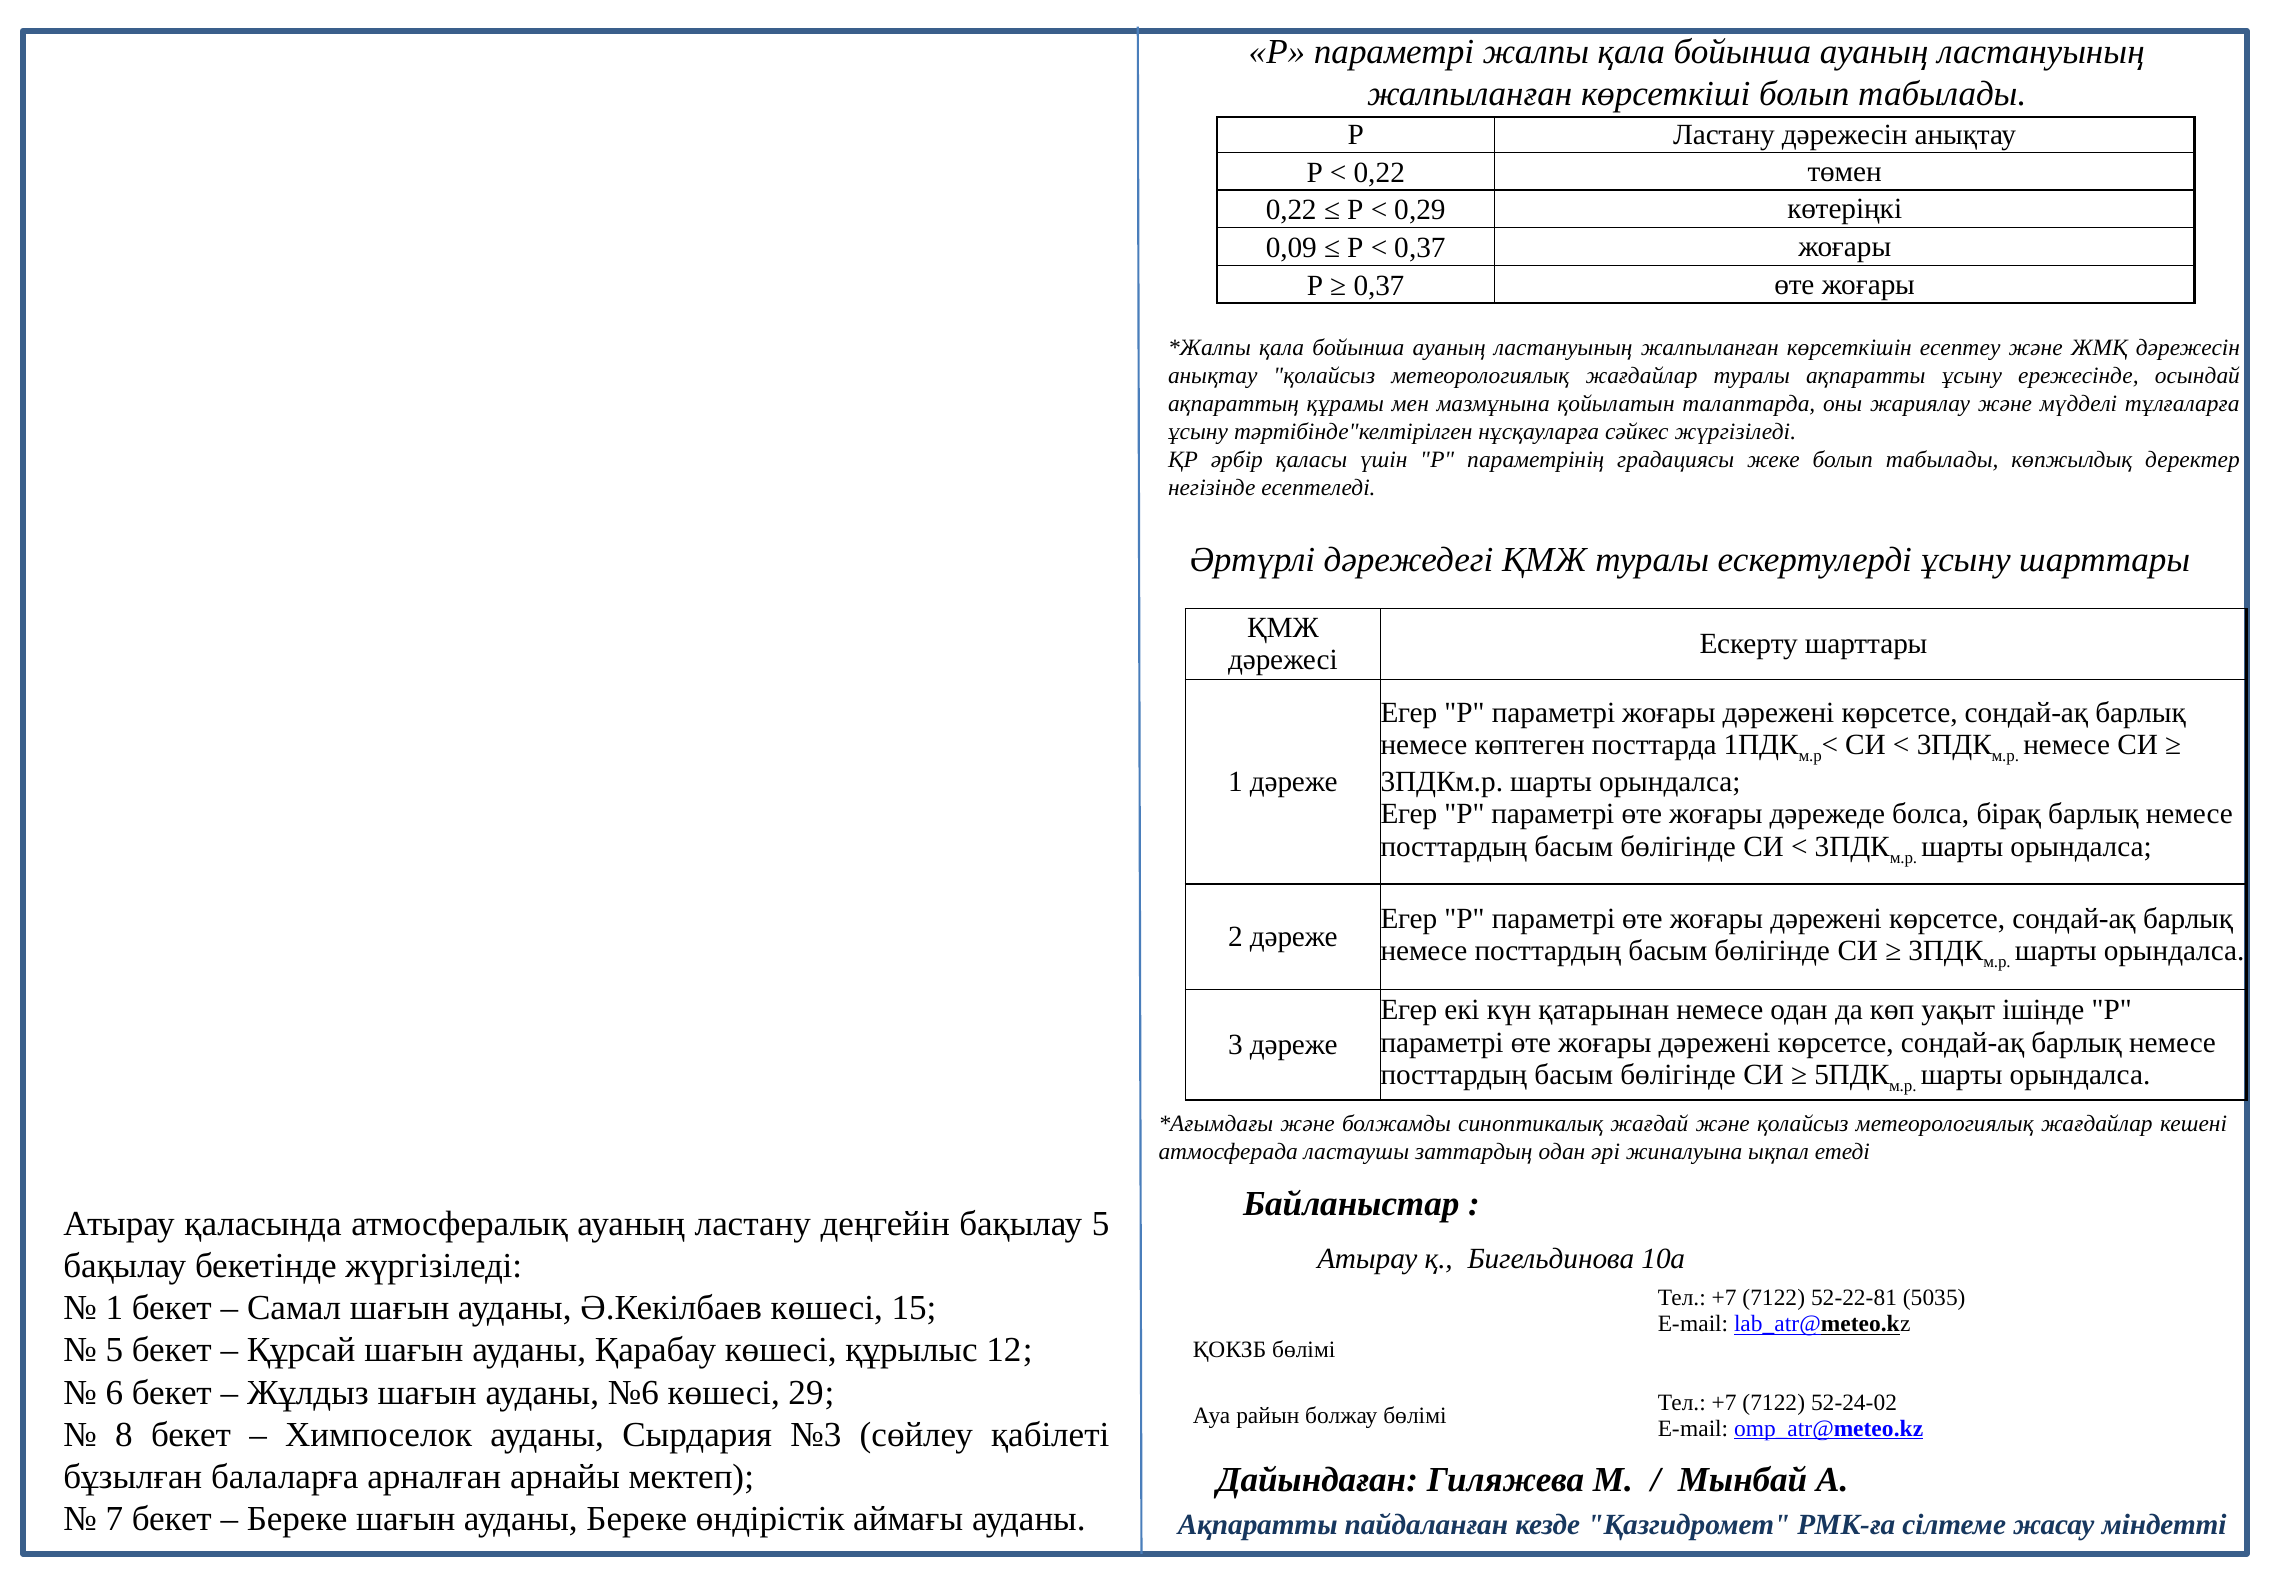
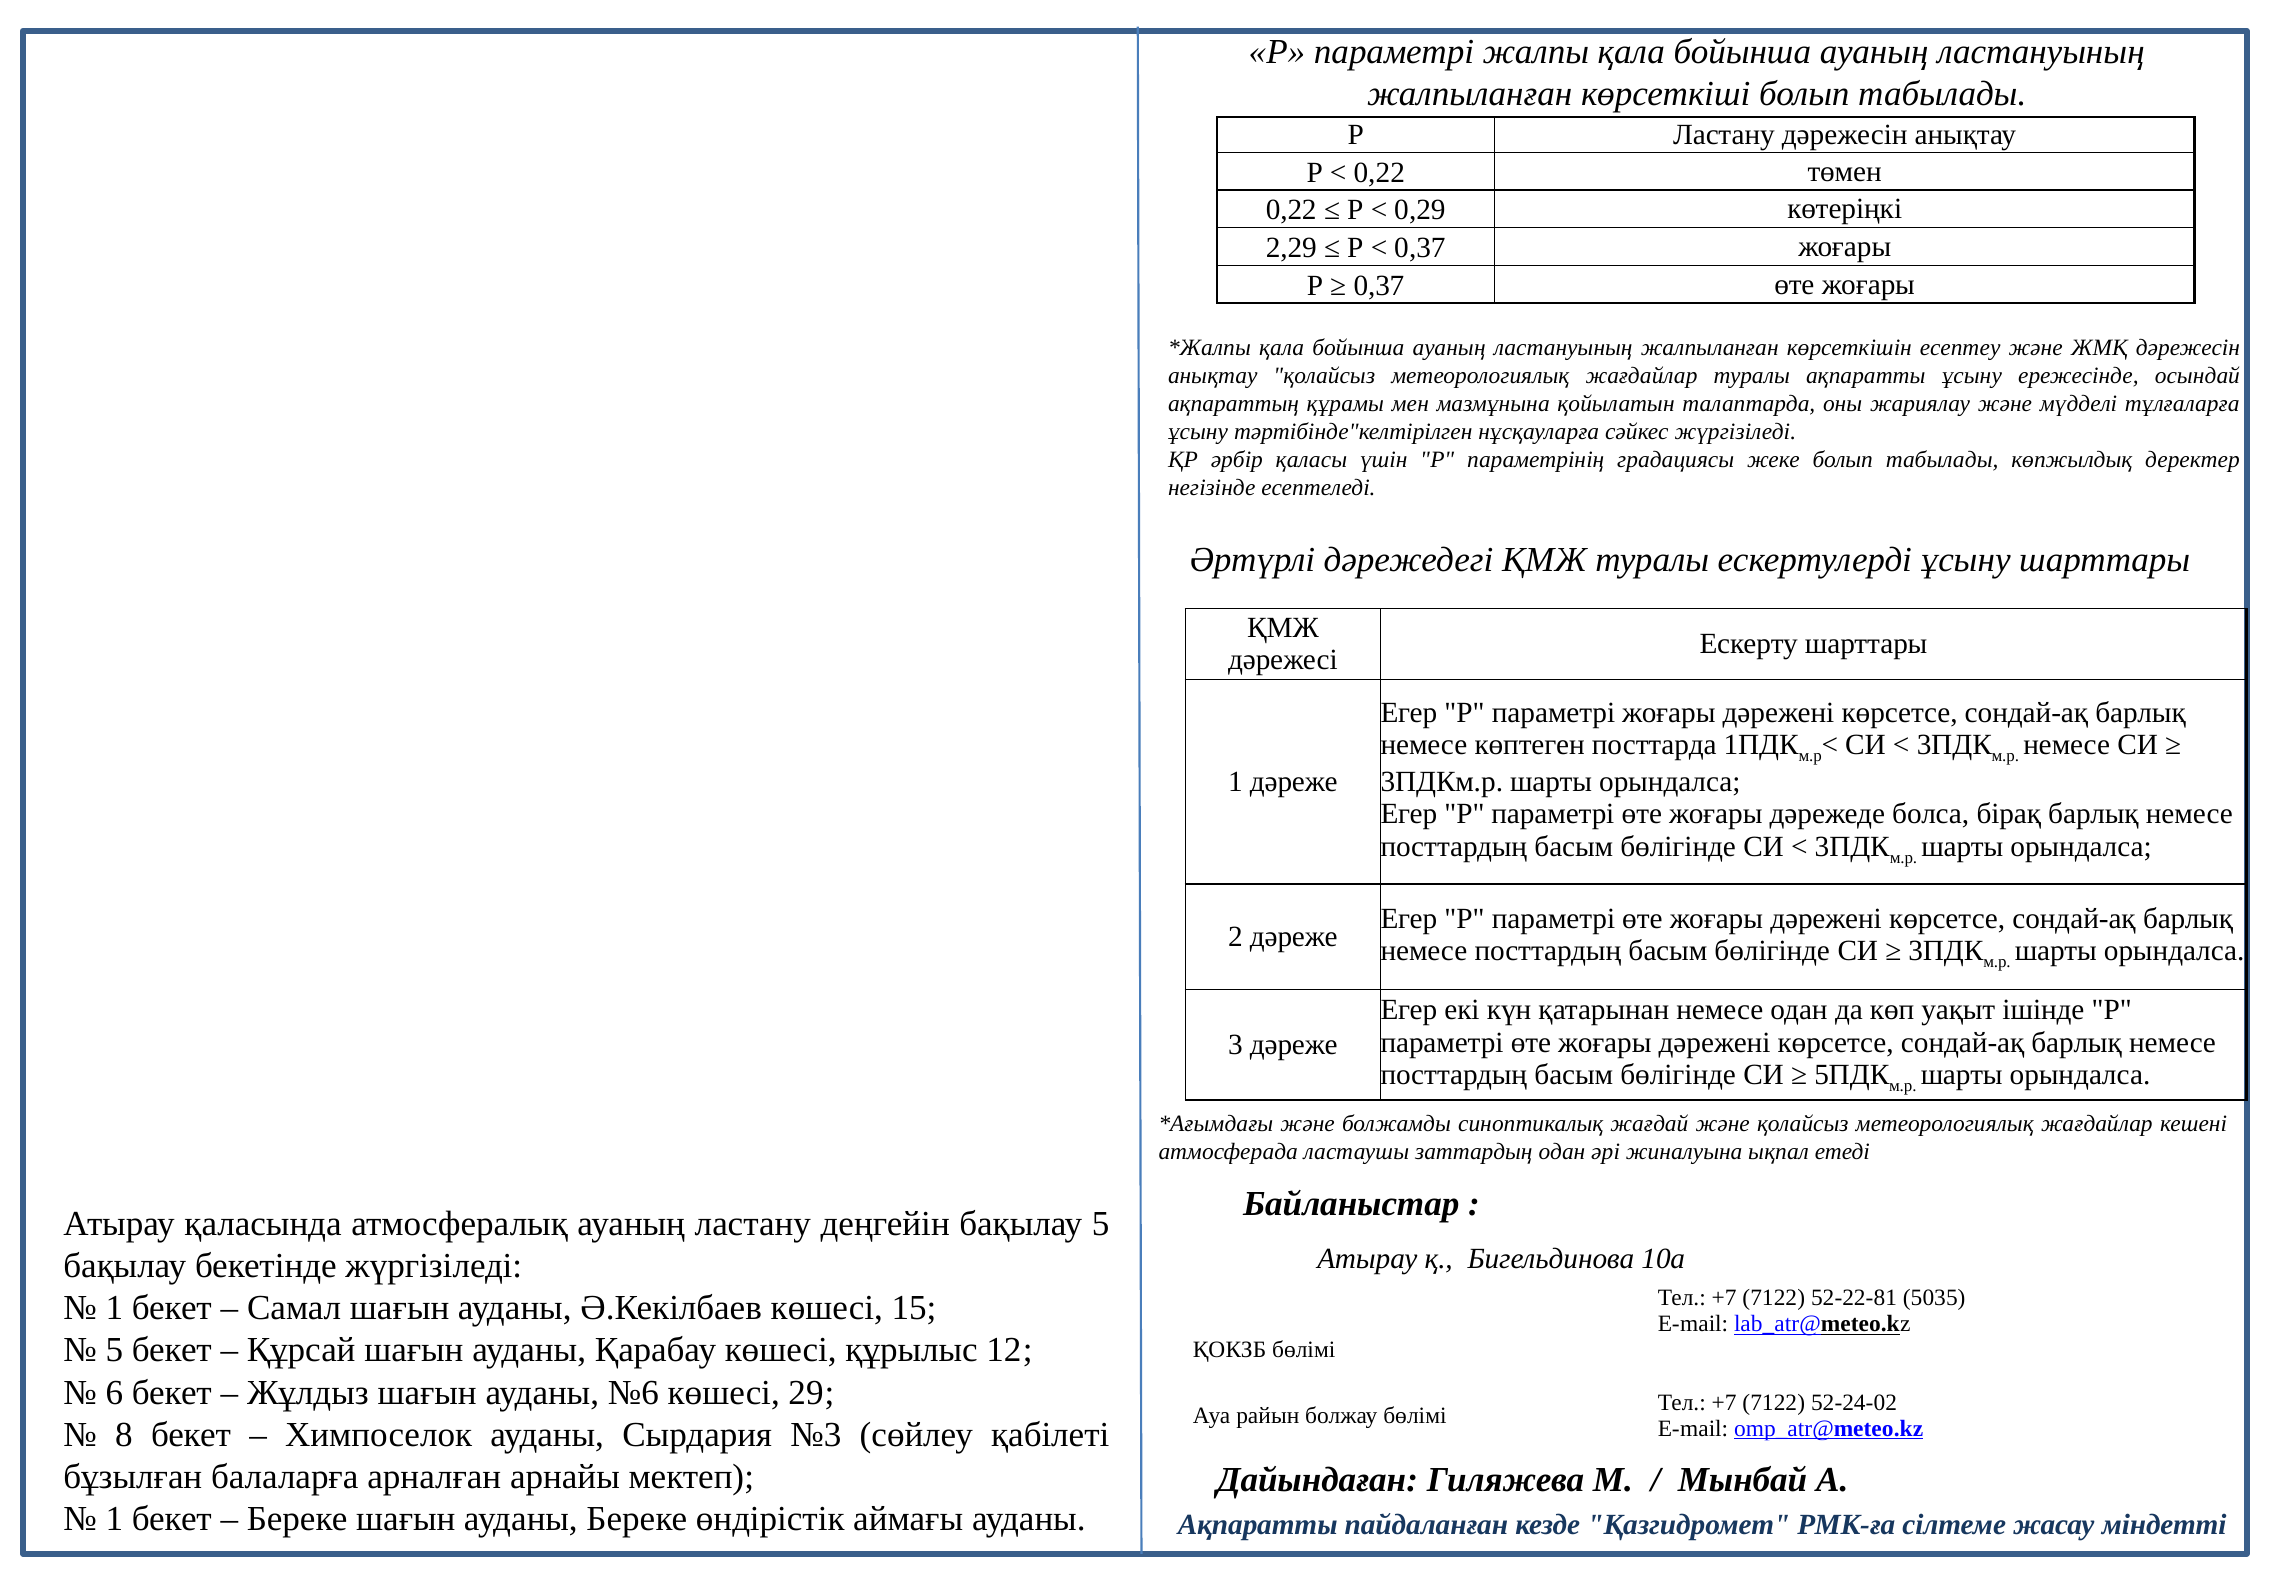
0,09: 0,09 -> 2,29 (1291, 248)
7: 7 -> 1 (114, 1519)
